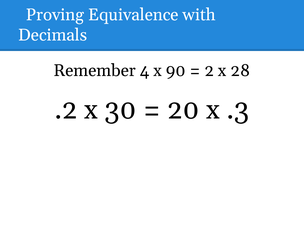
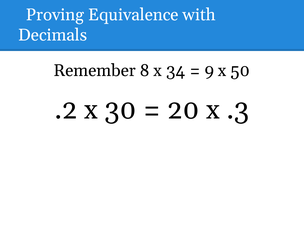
4: 4 -> 8 (145, 71)
90: 90 -> 34 (176, 71)
2: 2 -> 9 (209, 71)
28: 28 -> 50 (240, 71)
